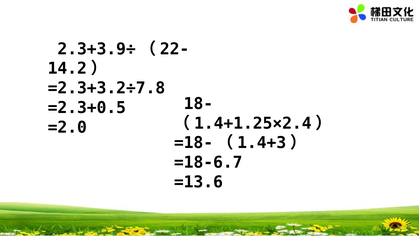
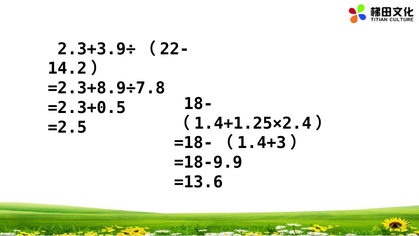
=2.3+3.2÷7.8: =2.3+3.2÷7.8 -> =2.3+8.9÷7.8 (106, 88)
=2.0: =2.0 -> =2.5 (67, 127)
=18-6.7: =18-6.7 -> =18-9.9 (208, 162)
